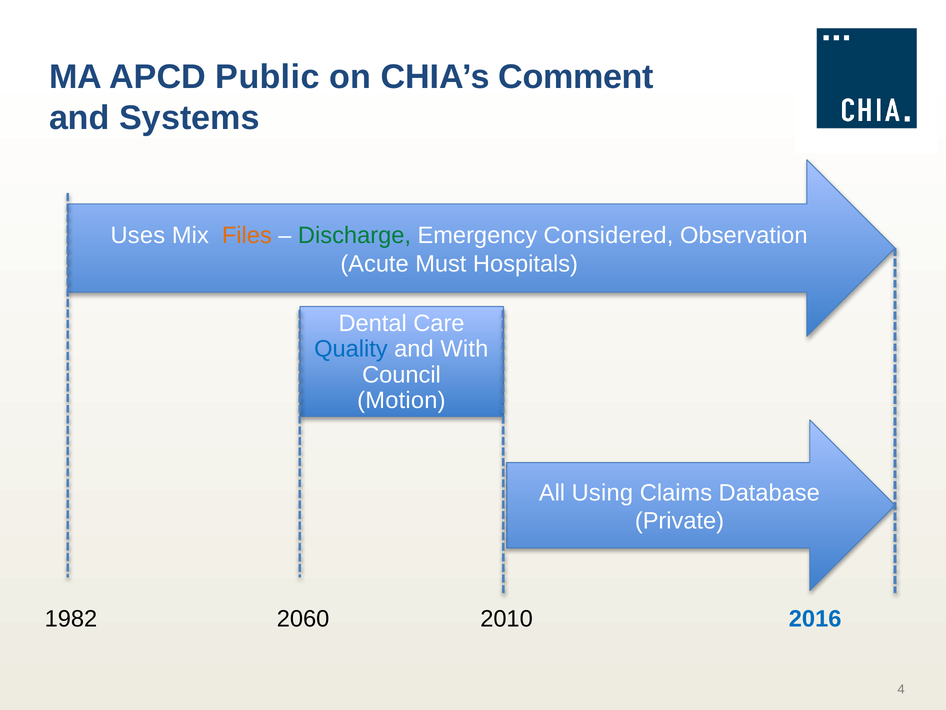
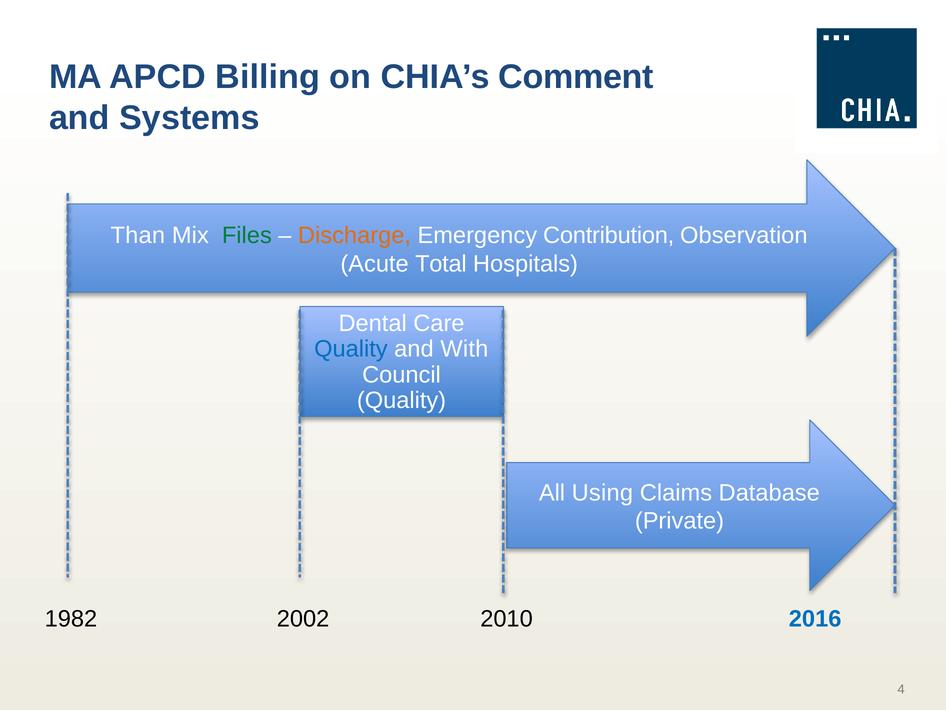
Public: Public -> Billing (268, 77)
Uses: Uses -> Than (138, 235)
Files colour: orange -> green (247, 235)
Discharge colour: green -> orange (355, 235)
Considered: Considered -> Contribution (609, 235)
Must: Must -> Total (441, 264)
Motion: Motion -> Quality (402, 400)
2060: 2060 -> 2002 (303, 618)
